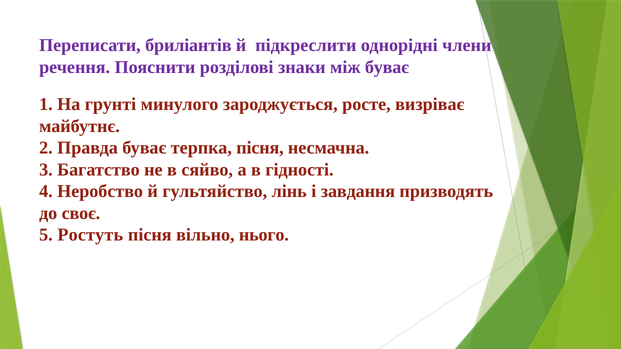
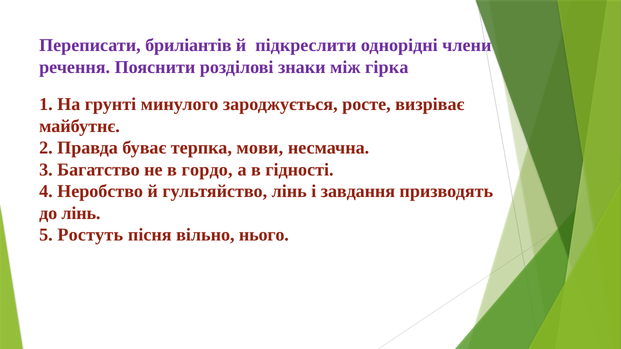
між буває: буває -> гірка (387, 67)
терпка пісня: пісня -> мови (260, 148)
сяйво: сяйво -> гордо (207, 170)
до своє: своє -> лінь (81, 213)
